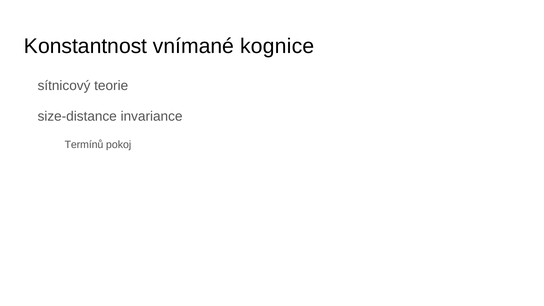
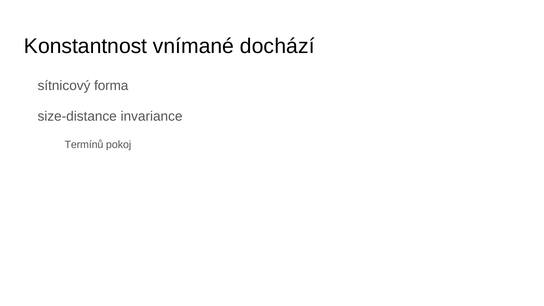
kognice: kognice -> dochází (277, 46)
teorie: teorie -> forma (111, 86)
